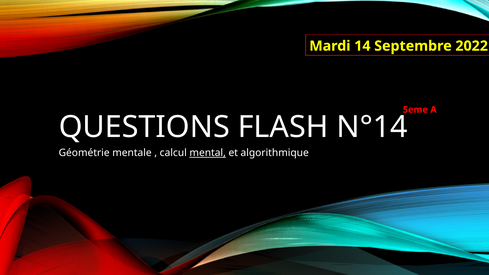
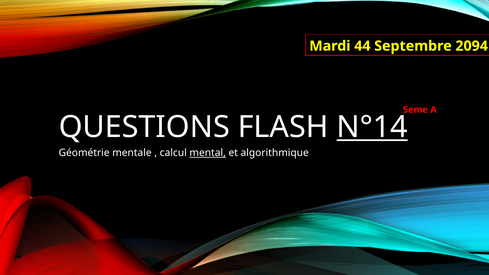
14: 14 -> 44 (362, 46)
2022: 2022 -> 2094 (472, 46)
N°14 underline: none -> present (372, 127)
